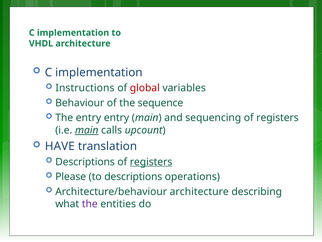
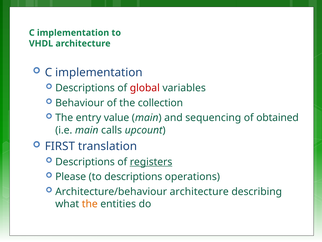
Instructions: Instructions -> Descriptions (85, 88)
sequence: sequence -> collection (160, 103)
entry entry: entry -> value (117, 118)
sequencing of registers: registers -> obtained (278, 118)
main underline: present -> none (87, 130)
HAVE: HAVE -> FIRST (60, 146)
the colour: purple -> orange (90, 204)
